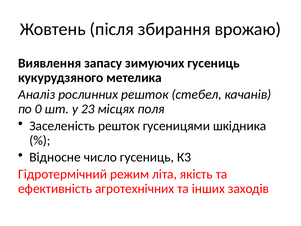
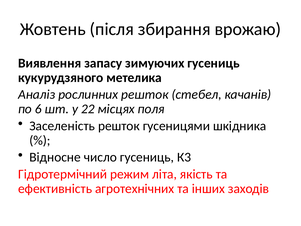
0: 0 -> 6 (38, 109)
23: 23 -> 22 (88, 109)
